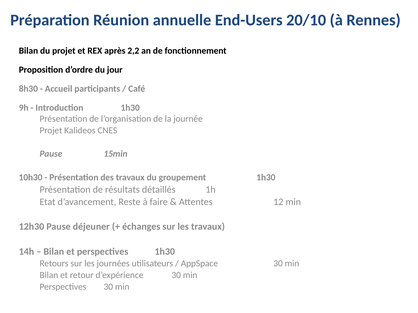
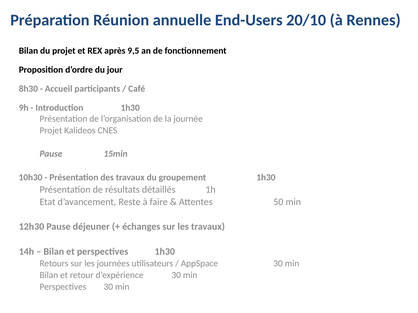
2,2: 2,2 -> 9,5 (133, 51)
12: 12 -> 50 (278, 202)
